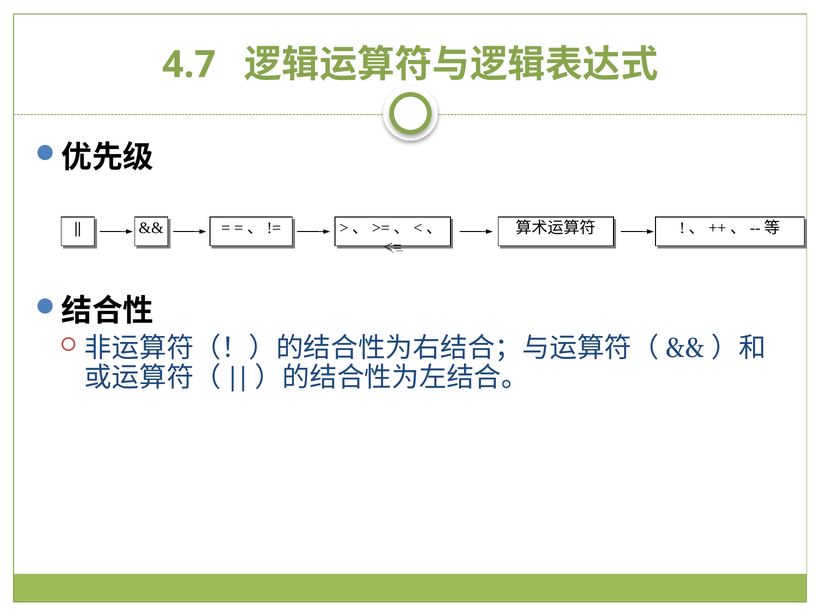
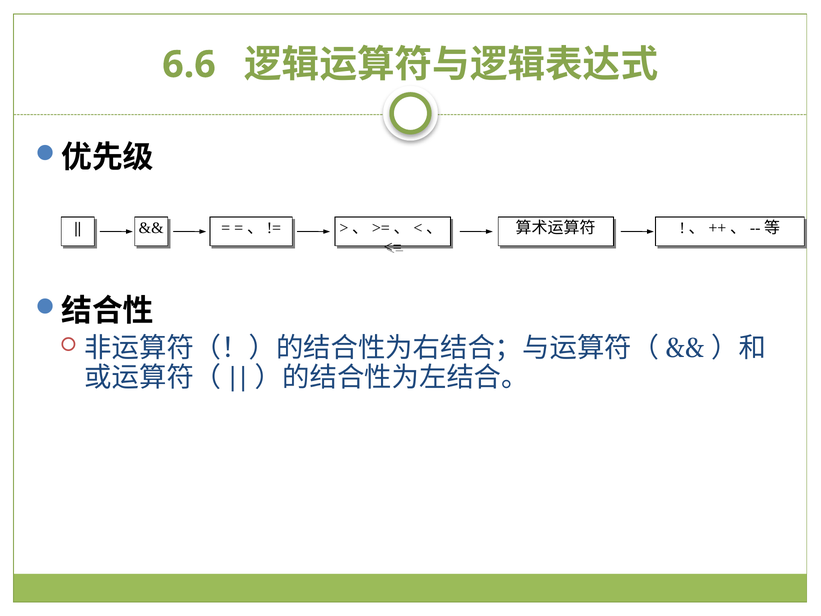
4.7: 4.7 -> 6.6 (189, 65)
